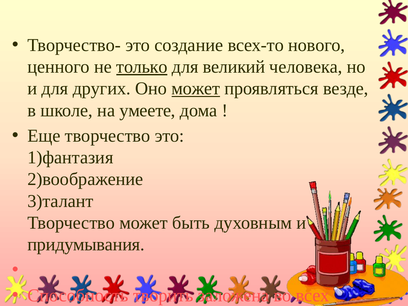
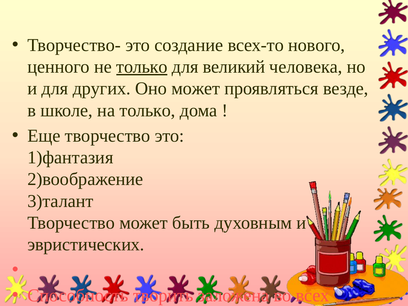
может underline: present -> none (196, 89)
на умеете: умеете -> только (147, 110)
придумывания: придумывания -> эвристических (86, 245)
